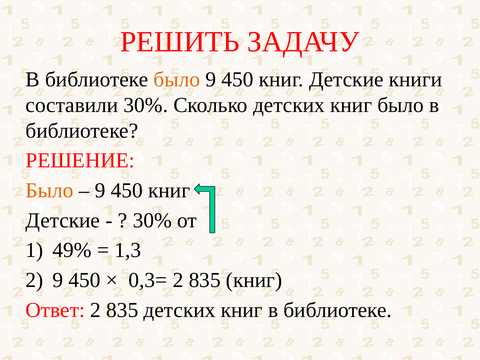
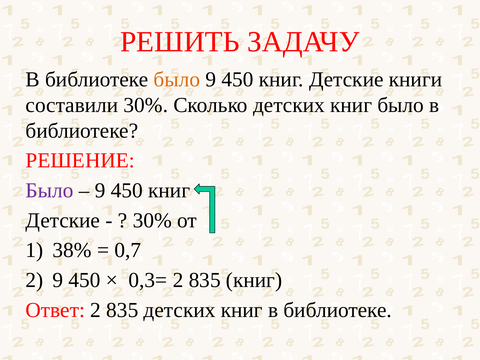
Было colour: orange -> purple (50, 190)
49%: 49% -> 38% (72, 250)
1,3: 1,3 -> 0,7 (128, 250)
